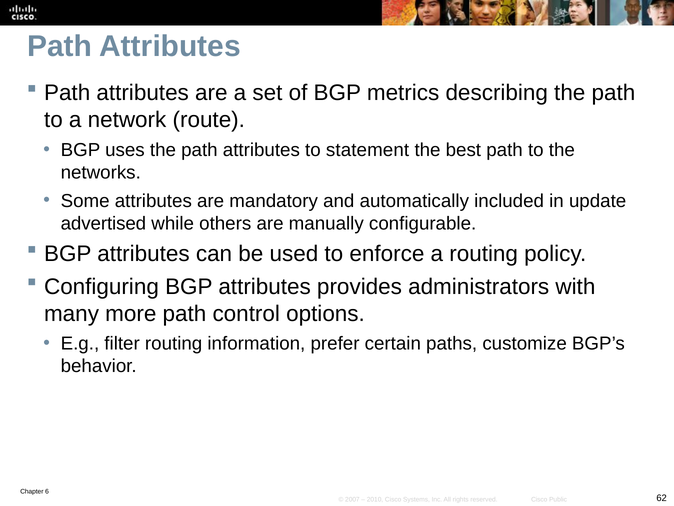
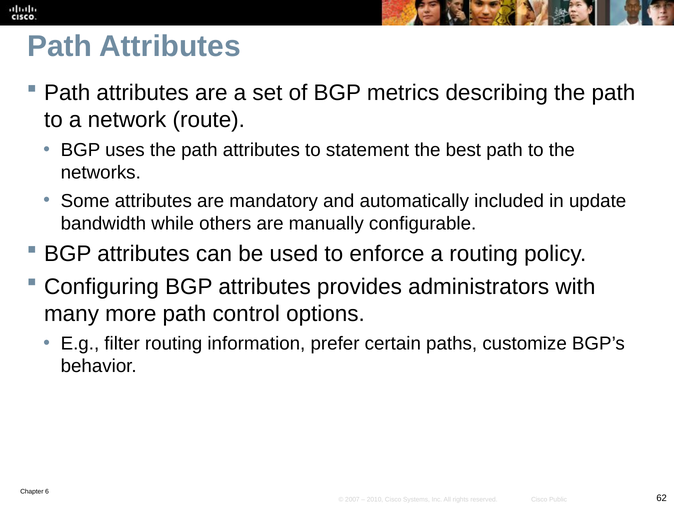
advertised: advertised -> bandwidth (103, 223)
